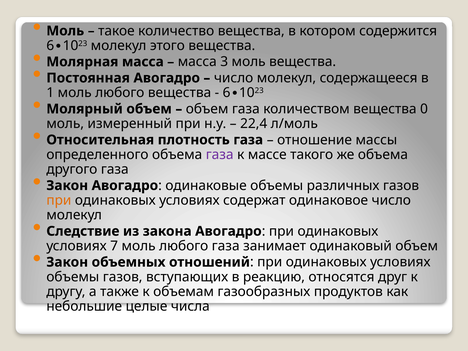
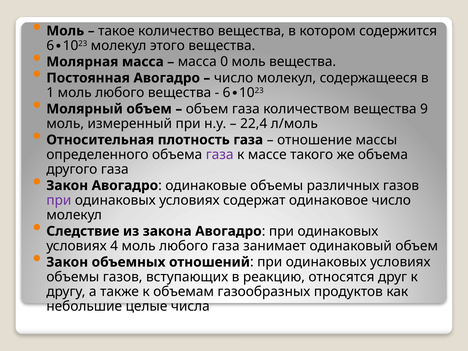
3: 3 -> 0 (224, 62)
0: 0 -> 9 (424, 109)
при colour: orange -> purple (59, 200)
7: 7 -> 4 (114, 246)
